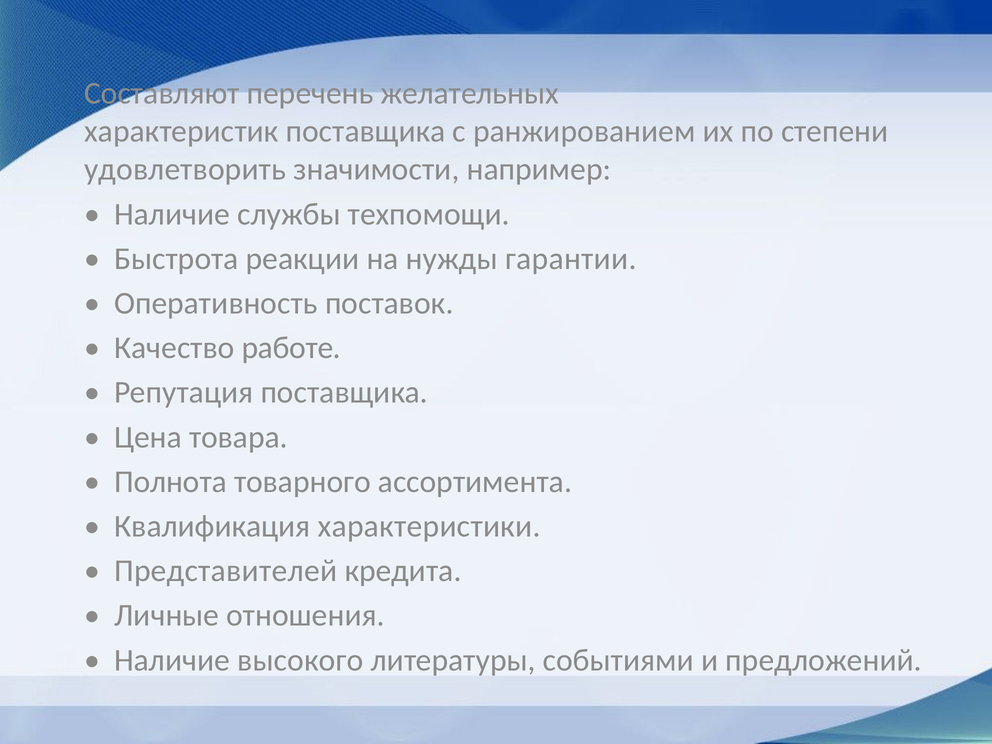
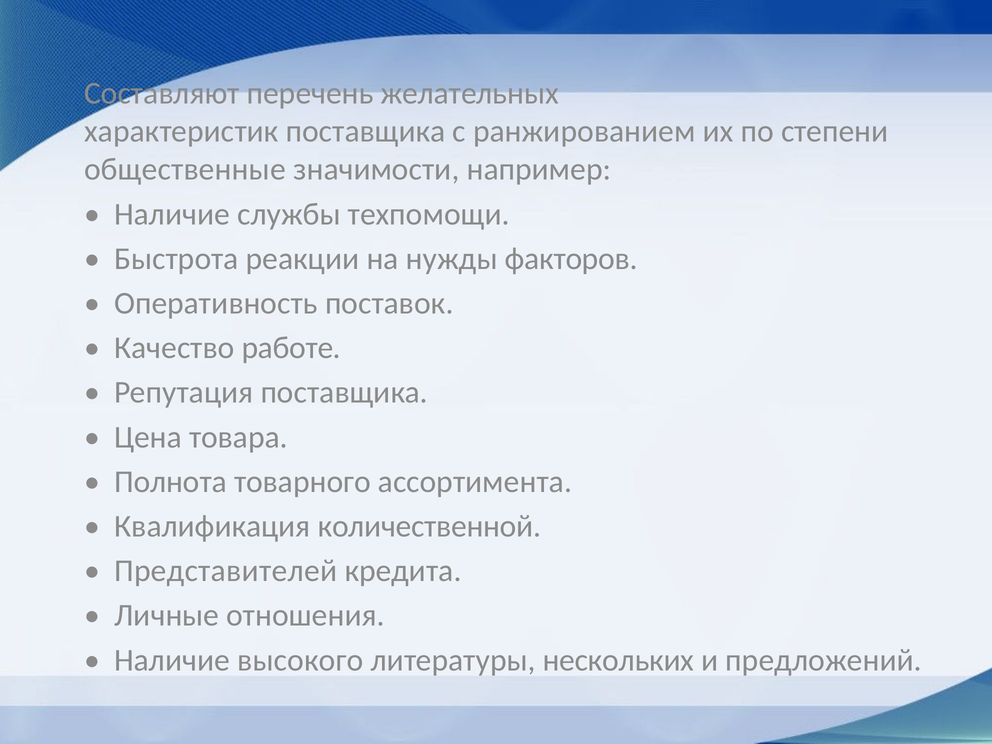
удовлетворить: удовлетворить -> общественные (185, 169)
гарантии: гарантии -> факторов (571, 259)
характеристики: характеристики -> количественной (429, 526)
событиями: событиями -> нескольких (618, 660)
